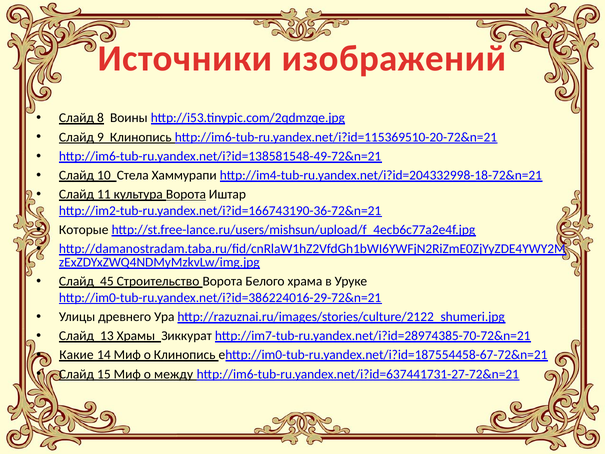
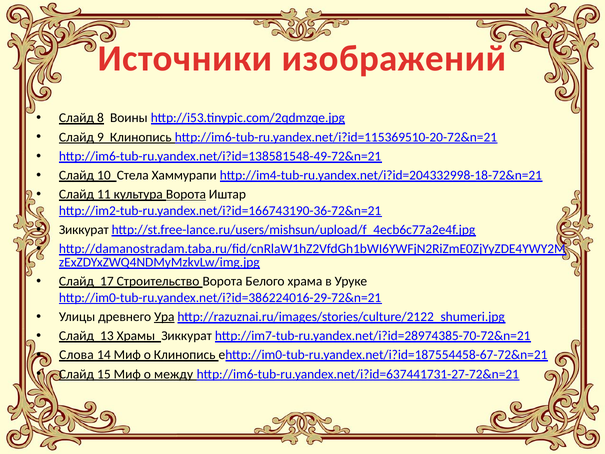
Которые: Которые -> Зиккурат (84, 230)
45: 45 -> 17 (107, 281)
Ура underline: none -> present (164, 317)
Какие: Какие -> Слова (76, 355)
